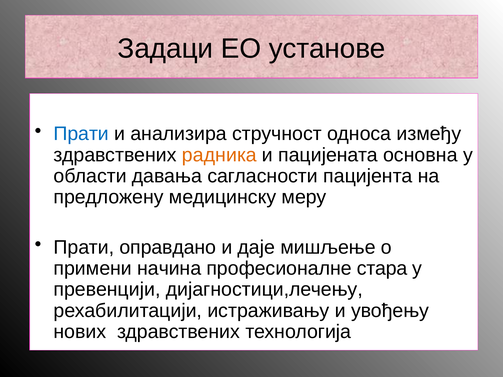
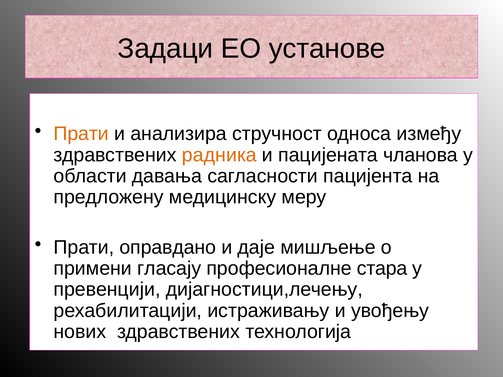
Прати colour: blue -> orange (81, 134)
основна: основна -> чланова (420, 155)
начина: начина -> гласају (169, 269)
